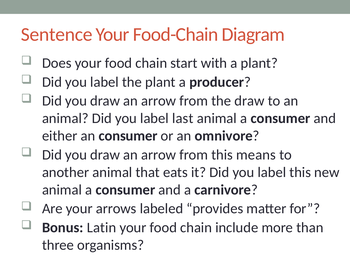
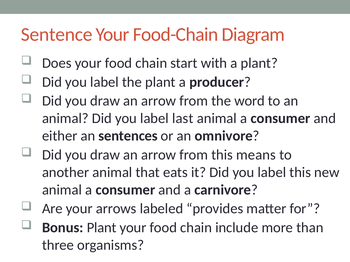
the draw: draw -> word (250, 101)
an consumer: consumer -> sentences (128, 136)
Bonus Latin: Latin -> Plant (102, 228)
